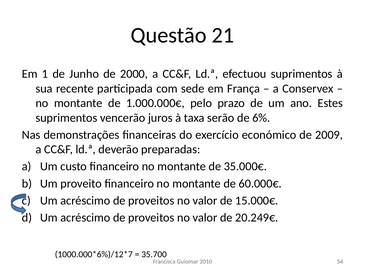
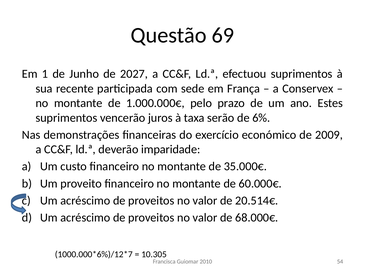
21: 21 -> 69 (223, 35)
2000: 2000 -> 2027 (134, 74)
preparadas: preparadas -> imparidade (171, 149)
15.000€: 15.000€ -> 20.514€ (257, 200)
20.249€: 20.249€ -> 68.000€ (257, 217)
35.700: 35.700 -> 10.305 (154, 254)
